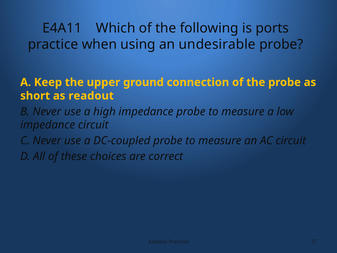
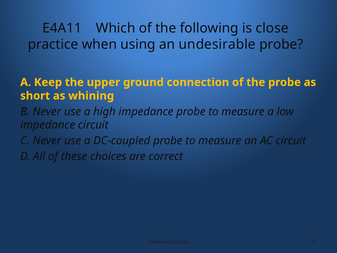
ports: ports -> close (272, 28)
readout: readout -> whining (91, 96)
